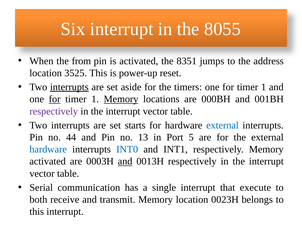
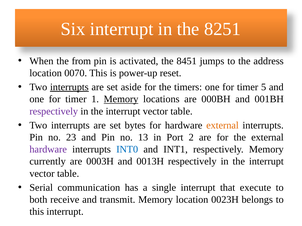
8055: 8055 -> 8251 (222, 29)
8351: 8351 -> 8451 (187, 61)
3525: 3525 -> 0070 (76, 73)
1: 1 -> 5 (264, 87)
for underline: present -> none (55, 99)
starts: starts -> bytes (135, 126)
external colour: blue -> orange (222, 126)
44: 44 -> 23 (71, 138)
5: 5 -> 2 (191, 138)
hardware colour: blue -> purple (48, 150)
activated: activated -> currently (48, 162)
and underline: present -> none (125, 162)
